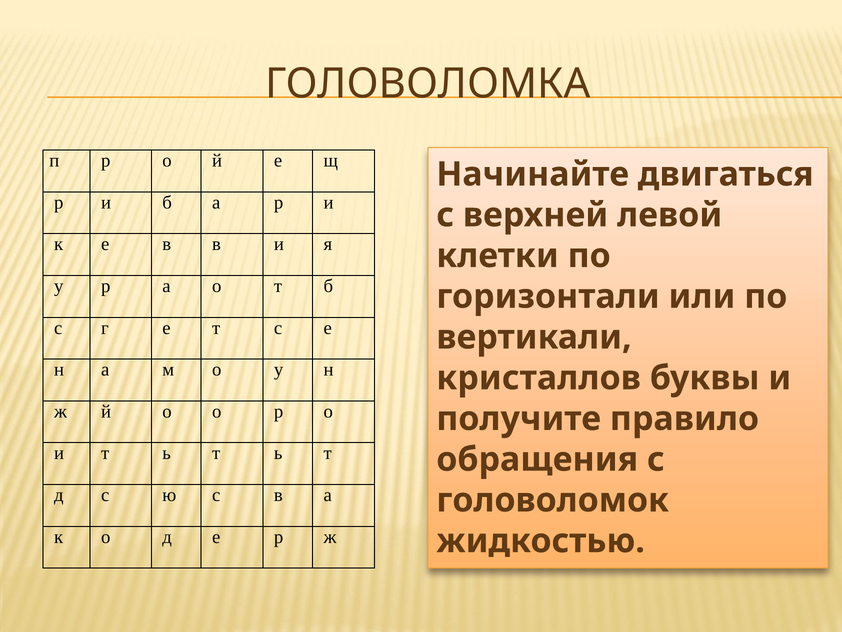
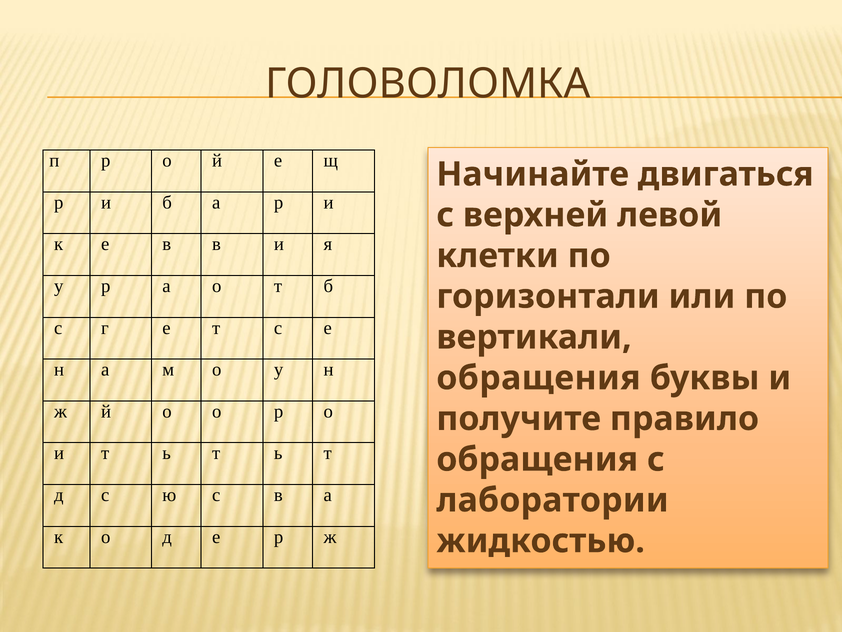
кристаллов: кристаллов -> обращения (539, 378)
головоломок: головоломок -> лаборатории (552, 500)
